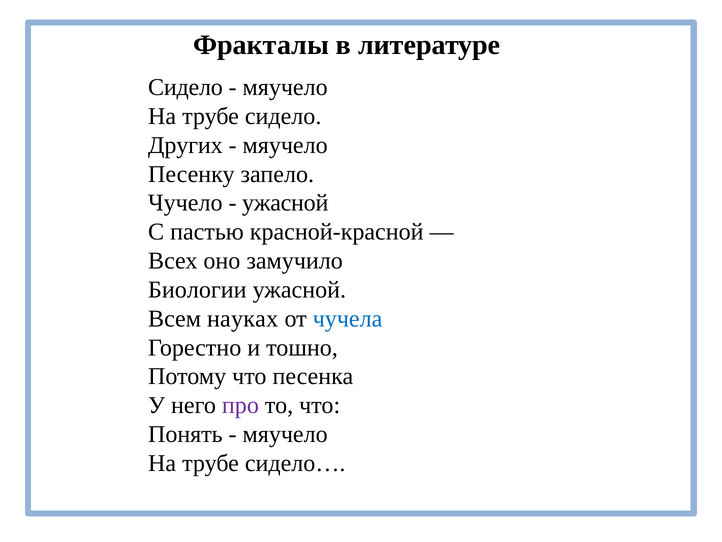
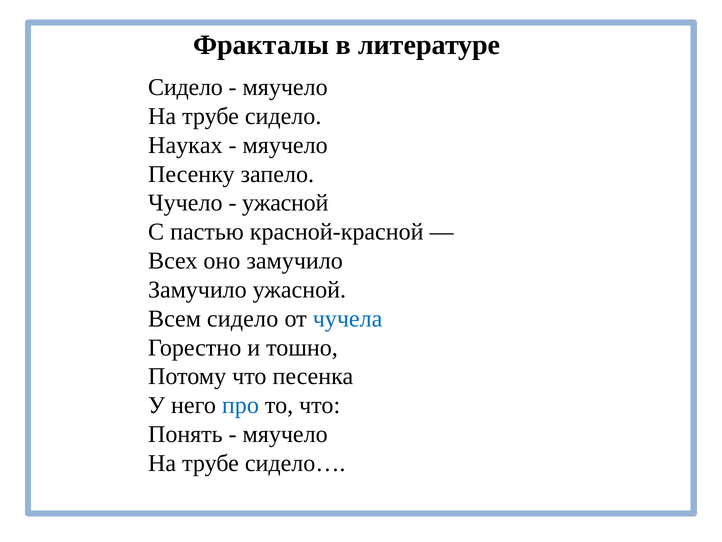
Других: Других -> Науках (185, 145)
Биологии: Биологии -> Замучило (197, 289)
Всем науках: науках -> сидело (243, 318)
про colour: purple -> blue (240, 405)
